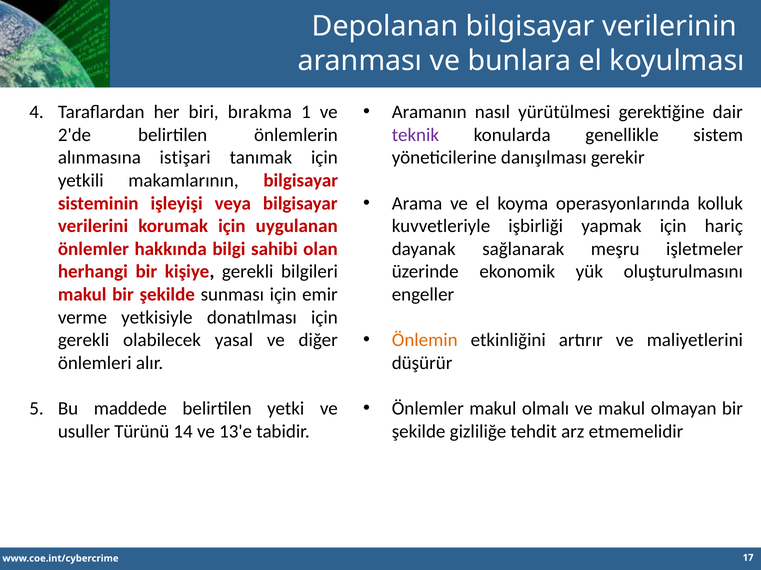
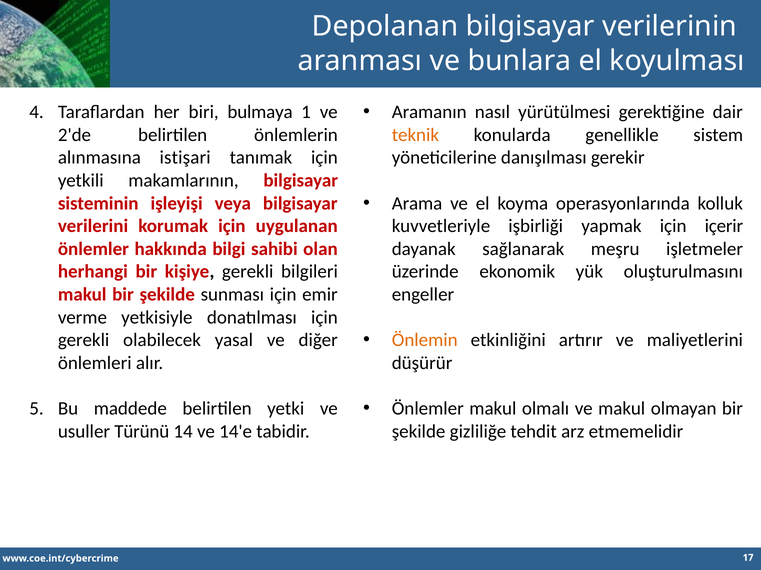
bırakma: bırakma -> bulmaya (260, 112)
teknik colour: purple -> orange (415, 135)
hariç: hariç -> içerir (724, 226)
13'e: 13'e -> 14'e (236, 432)
